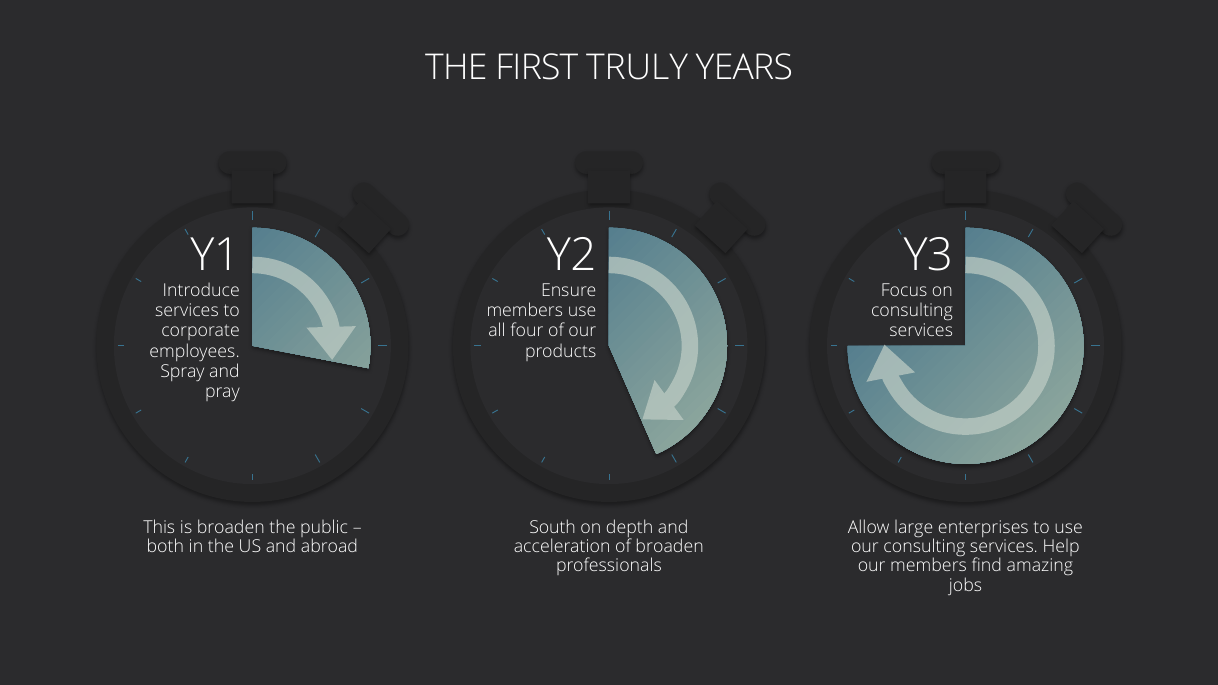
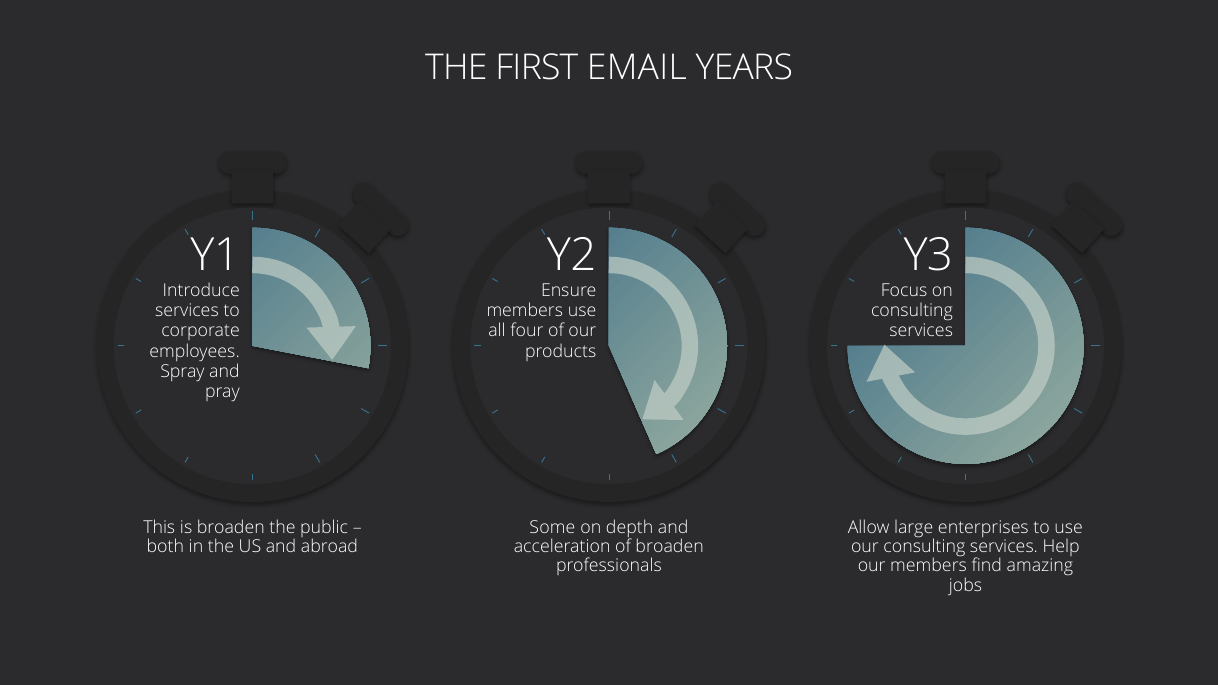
TRULY: TRULY -> EMAIL (637, 68)
South: South -> Some (552, 528)
